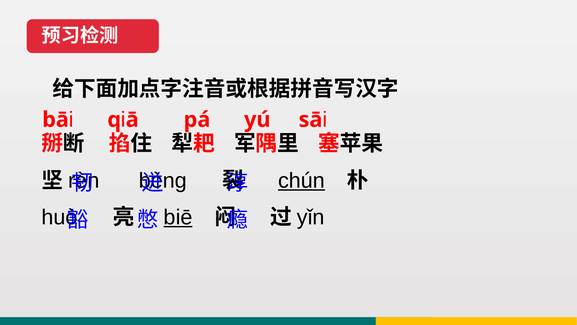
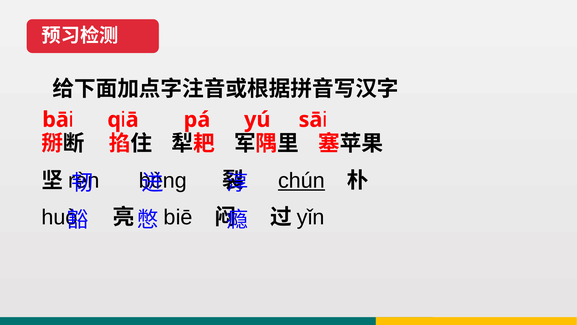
biē underline: present -> none (178, 217)
